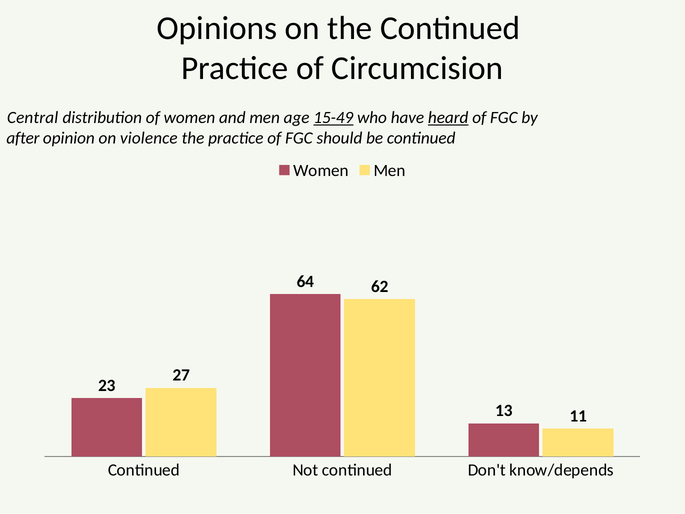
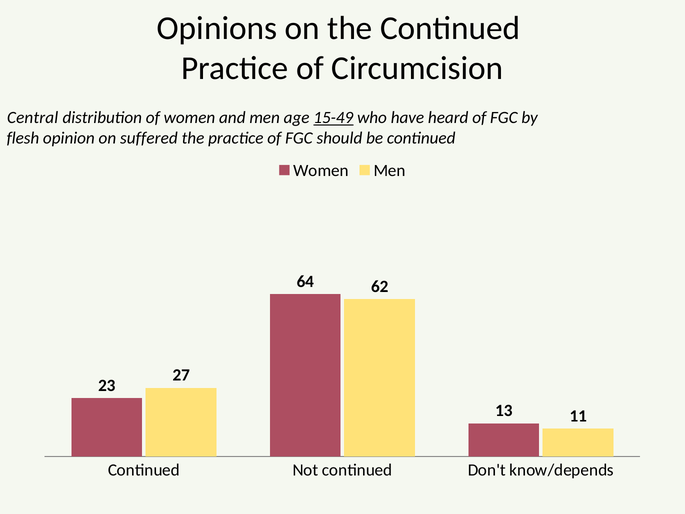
heard underline: present -> none (448, 118)
after: after -> flesh (23, 138)
violence: violence -> suffered (149, 138)
